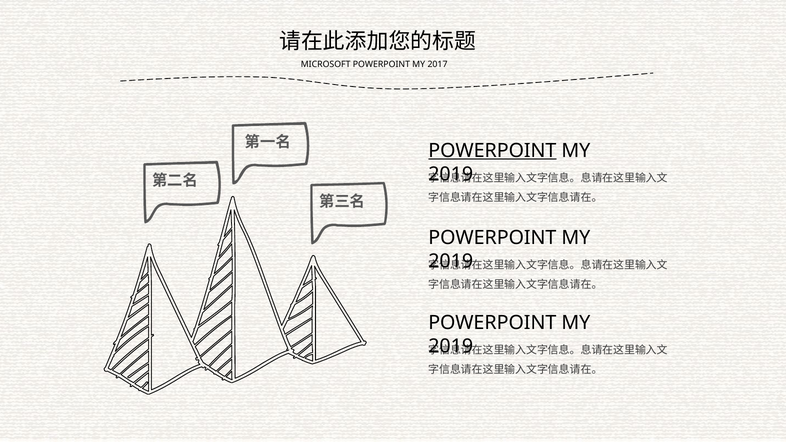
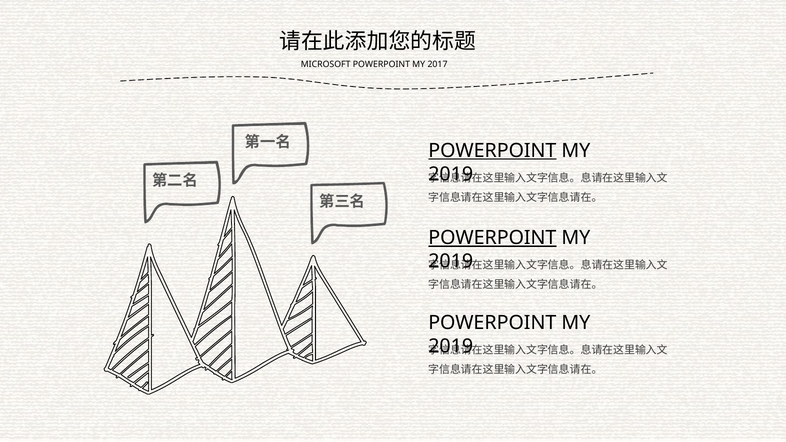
POWERPOINT underline: none -> present (492, 238)
